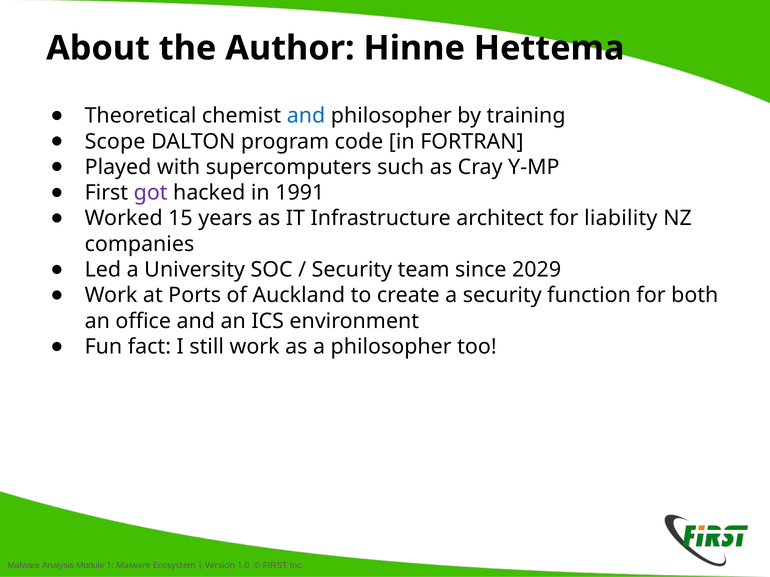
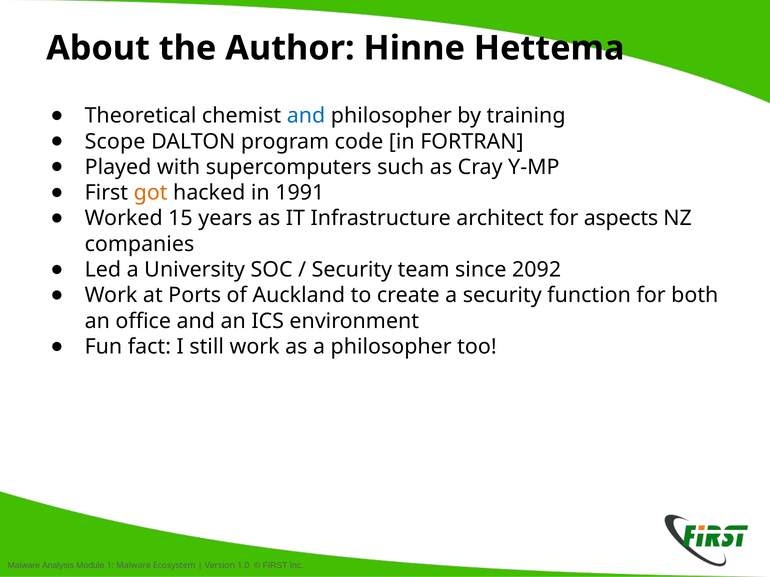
got colour: purple -> orange (151, 193)
liability: liability -> aspects (621, 219)
2029: 2029 -> 2092 (537, 270)
